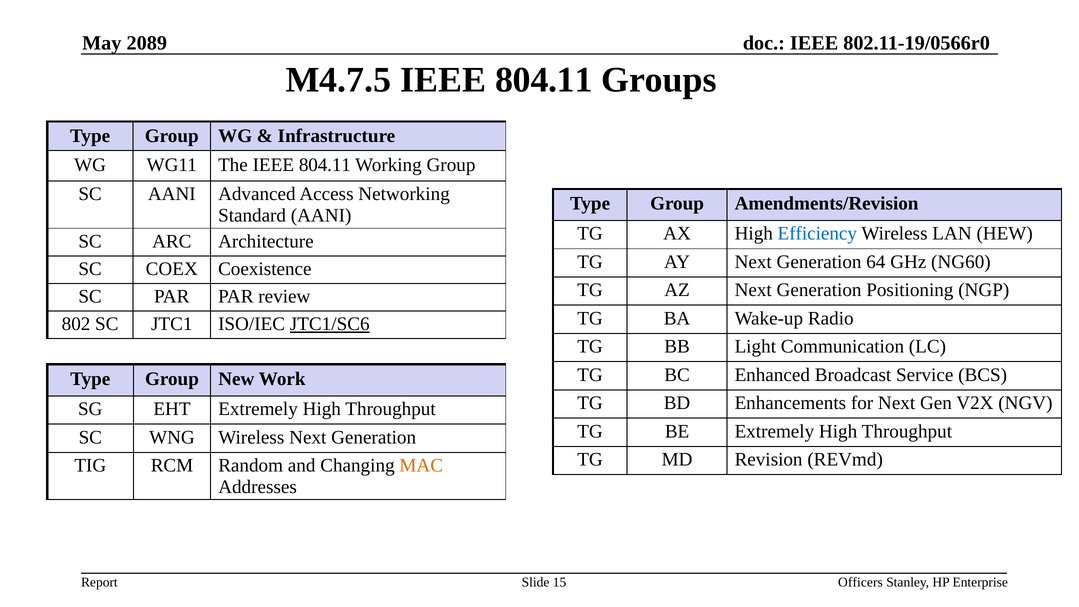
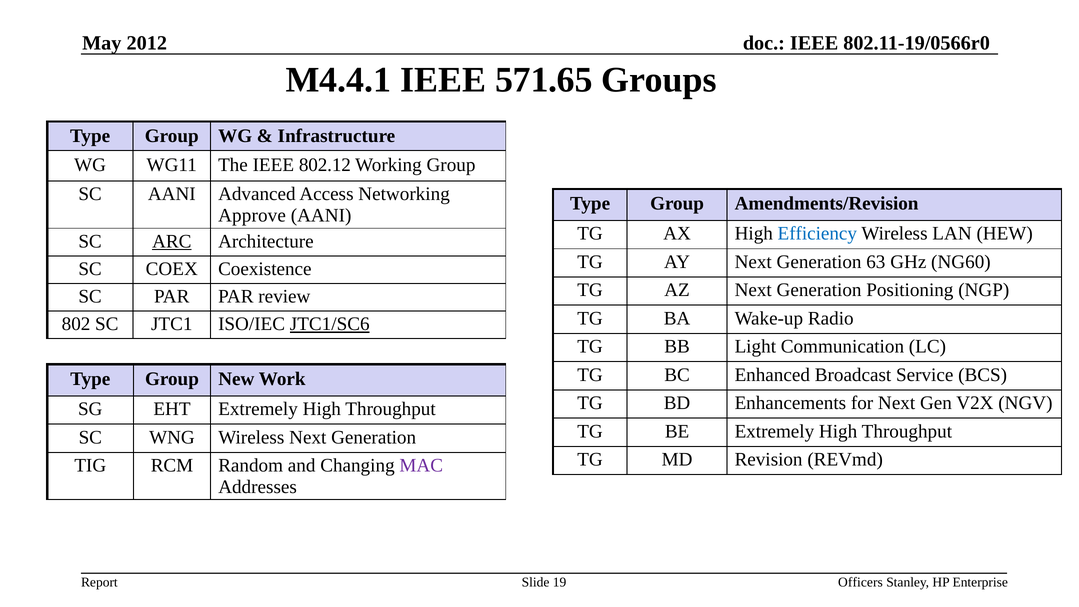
2089: 2089 -> 2012 (147, 43)
M4.7.5: M4.7.5 -> M4.4.1 (338, 80)
804.11: 804.11 -> 571.65 (544, 80)
The IEEE 804.11: 804.11 -> 802.12 (325, 165)
Standard: Standard -> Approve (252, 215)
ARC underline: none -> present (172, 241)
64: 64 -> 63 (876, 262)
MAC colour: orange -> purple (421, 465)
15: 15 -> 19 (560, 582)
